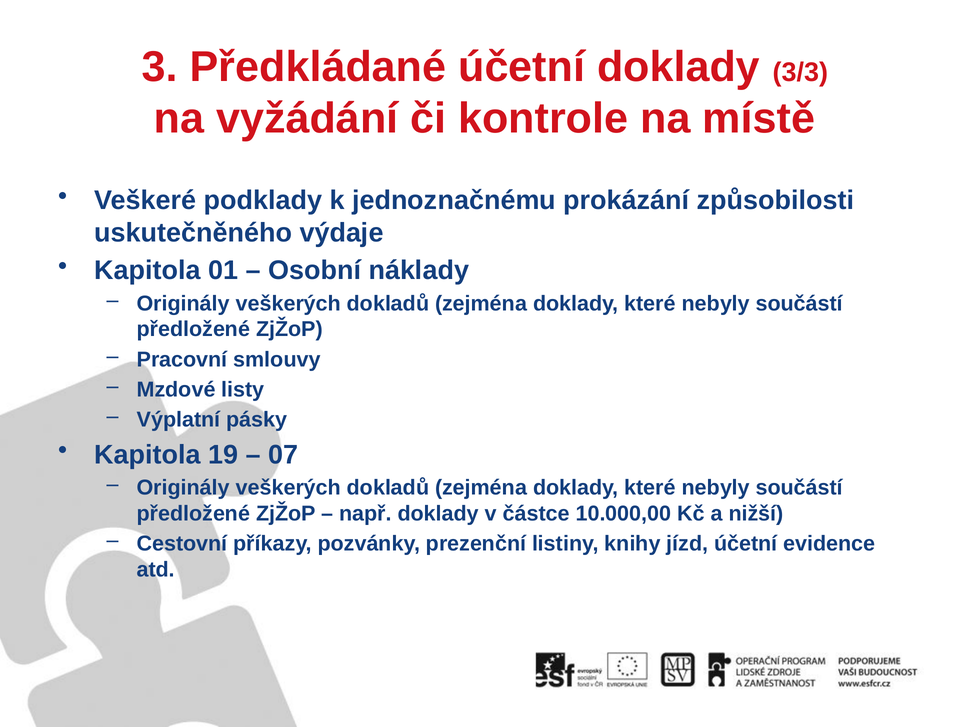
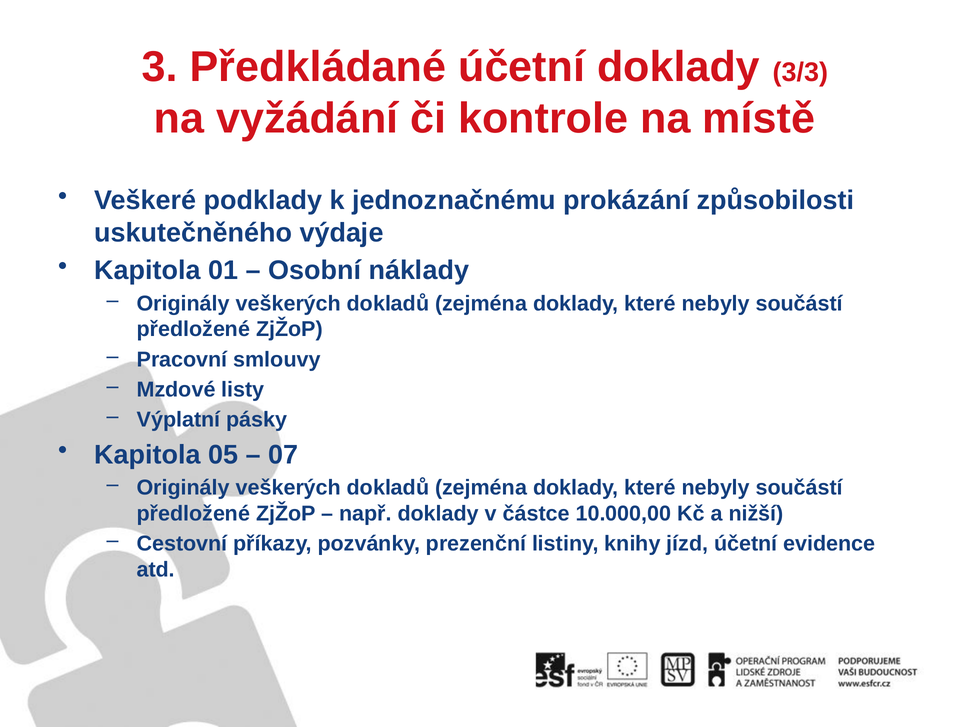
19: 19 -> 05 (223, 455)
